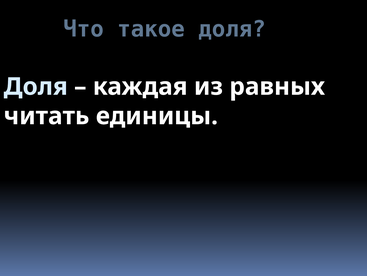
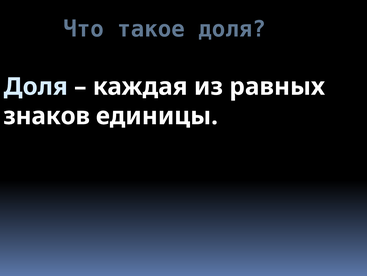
читать: читать -> знаков (47, 116)
